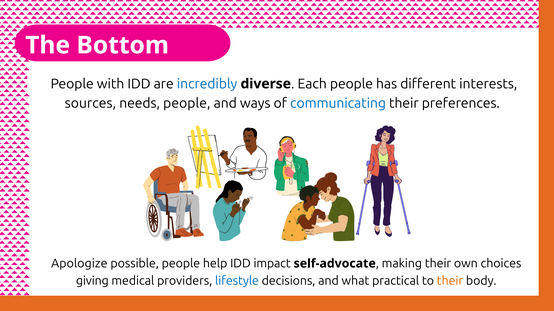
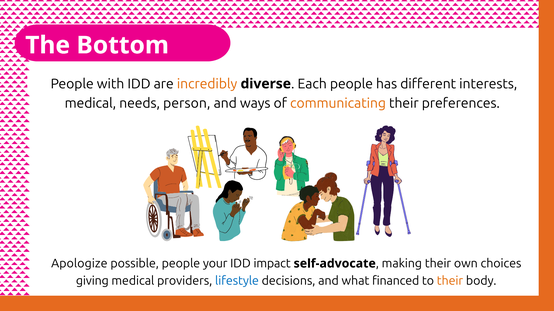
incredibly colour: blue -> orange (207, 84)
sources: sources -> medical (90, 103)
needs people: people -> person (187, 103)
communicating colour: blue -> orange (338, 103)
help: help -> your (215, 264)
practical: practical -> financed (396, 281)
